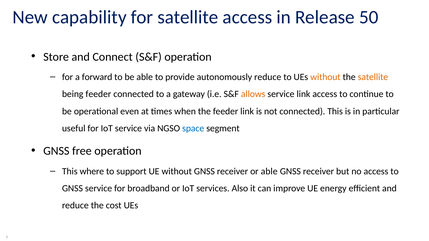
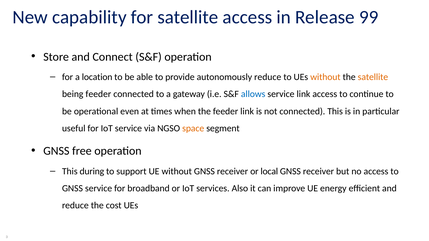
50: 50 -> 99 (369, 17)
forward: forward -> location (97, 77)
allows colour: orange -> blue (253, 94)
space colour: blue -> orange (193, 129)
where: where -> during (92, 171)
or able: able -> local (269, 171)
